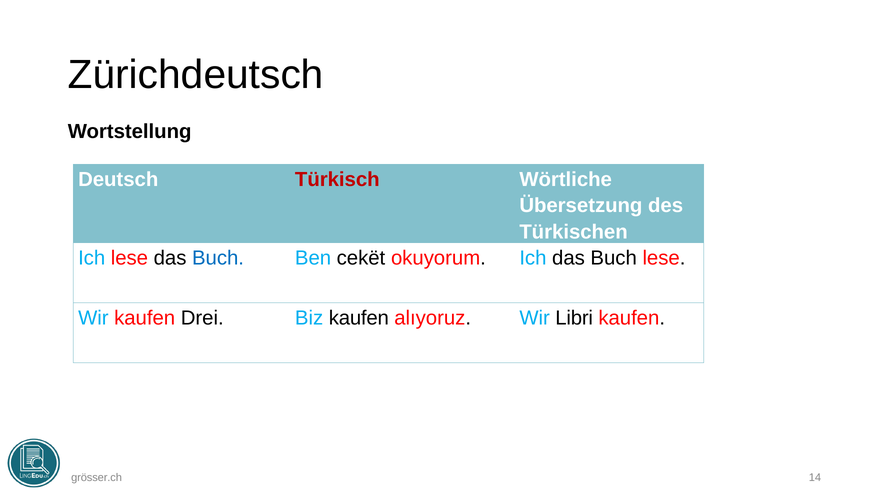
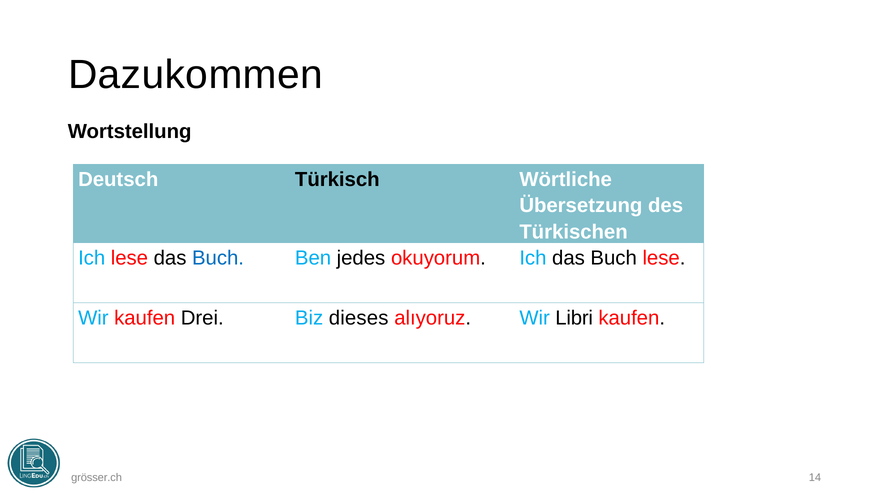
Zürichdeutsch: Zürichdeutsch -> Dazukommen (195, 75)
Türkisch colour: red -> black (337, 179)
cekët: cekët -> jedes (361, 258)
Biz kaufen: kaufen -> dieses (359, 318)
